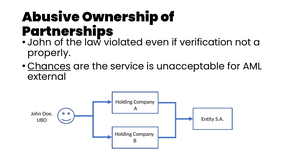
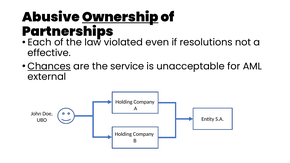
Ownership underline: none -> present (120, 17)
John: John -> Each (40, 42)
verification: verification -> resolutions (206, 42)
properly: properly -> effective (49, 53)
